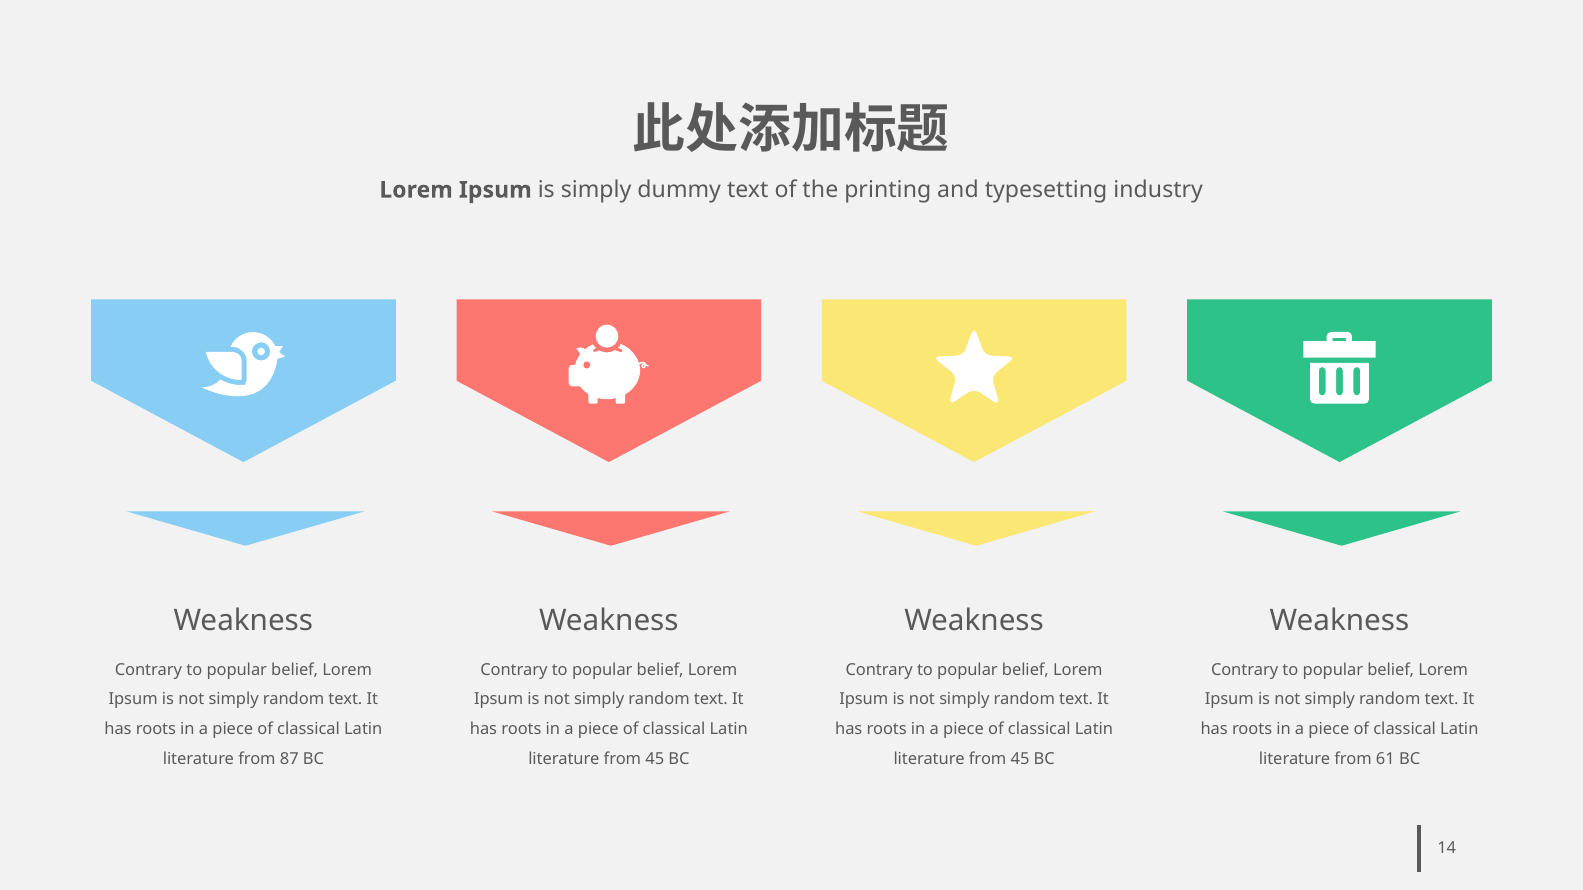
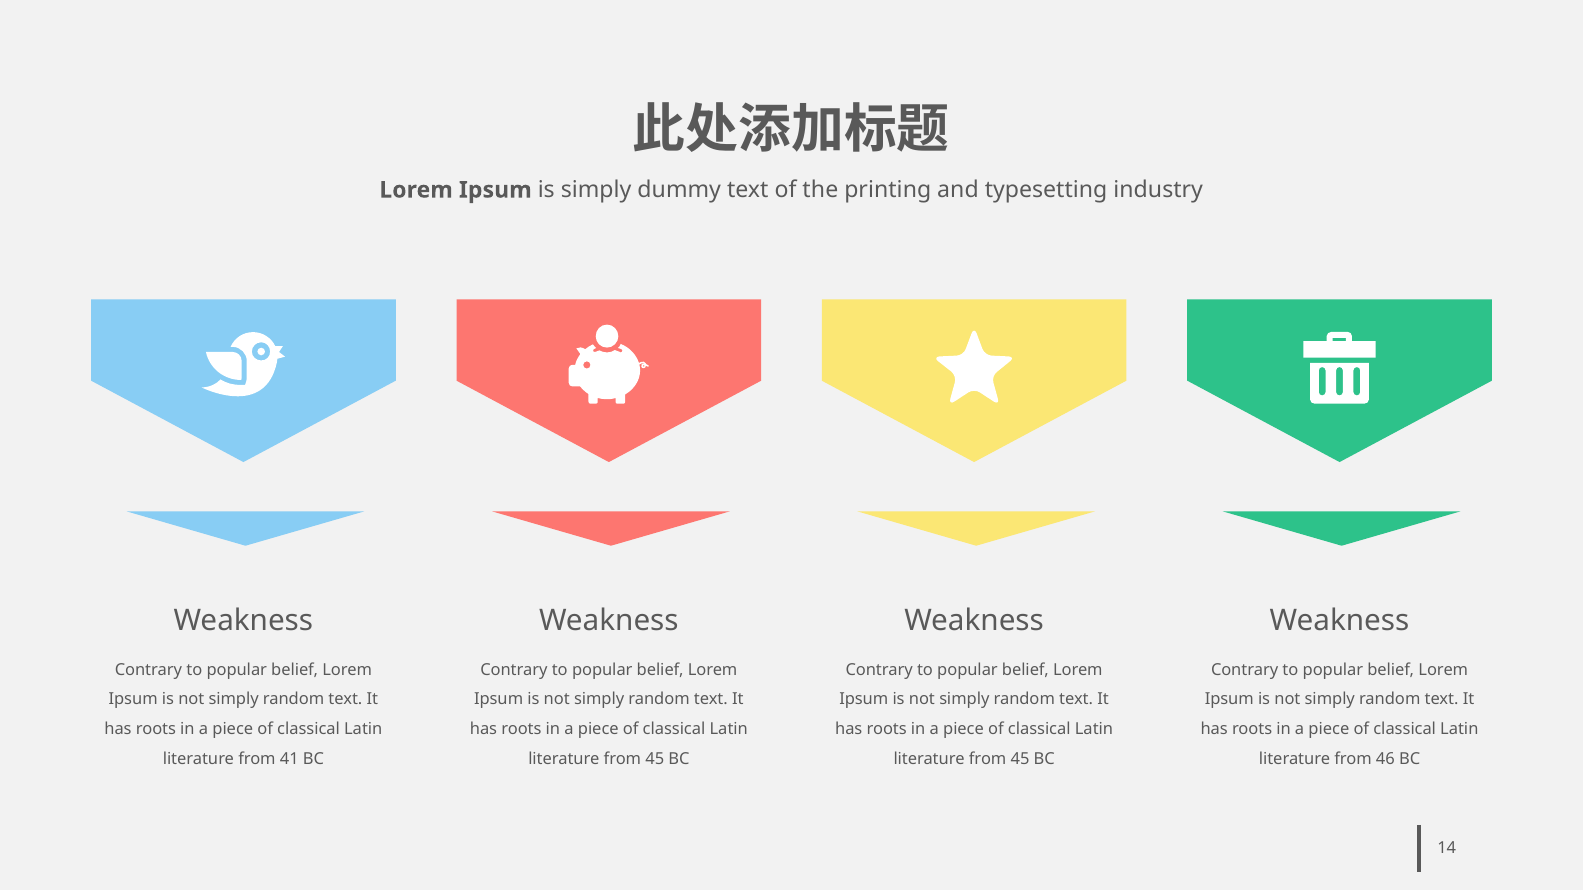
87: 87 -> 41 (289, 759)
61: 61 -> 46 (1385, 759)
